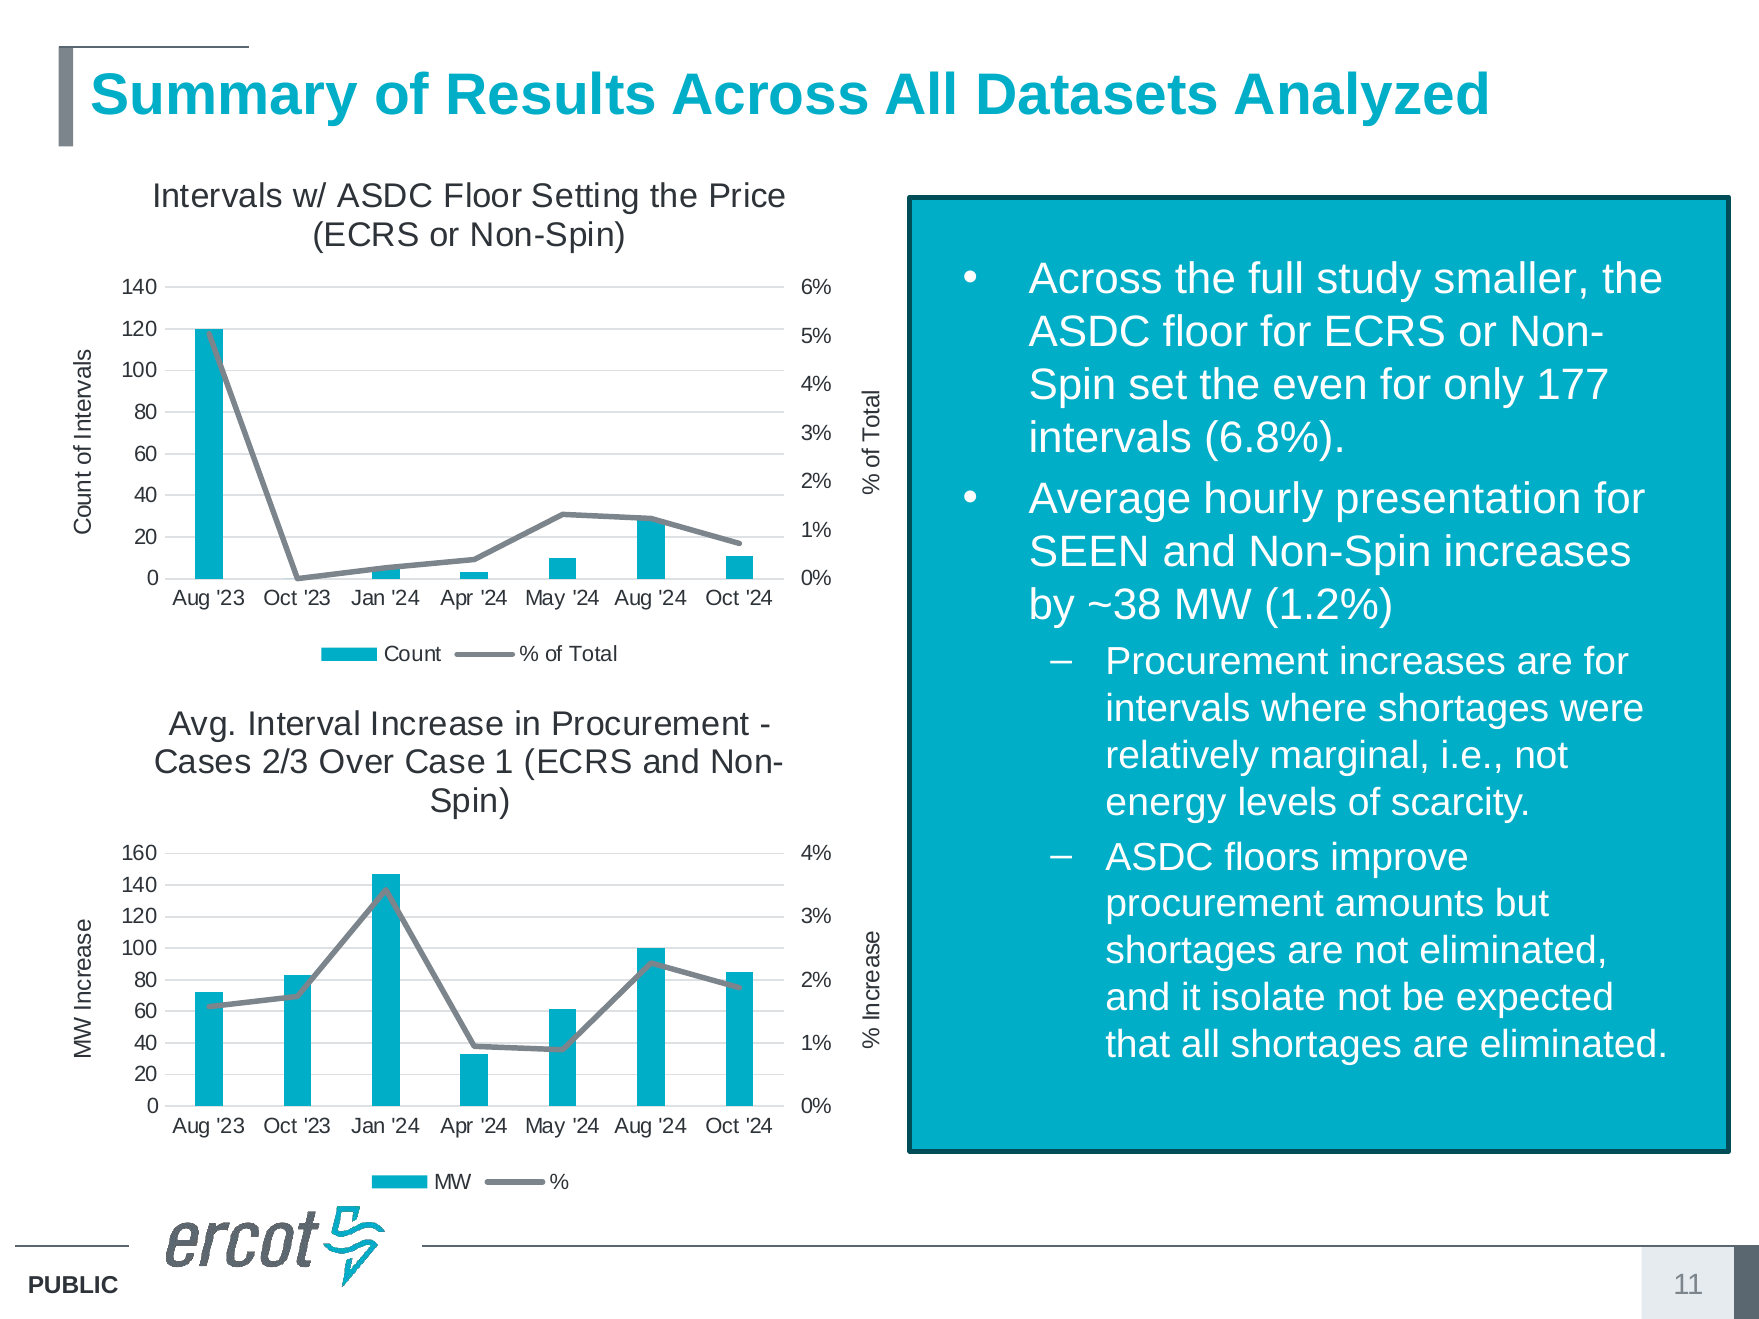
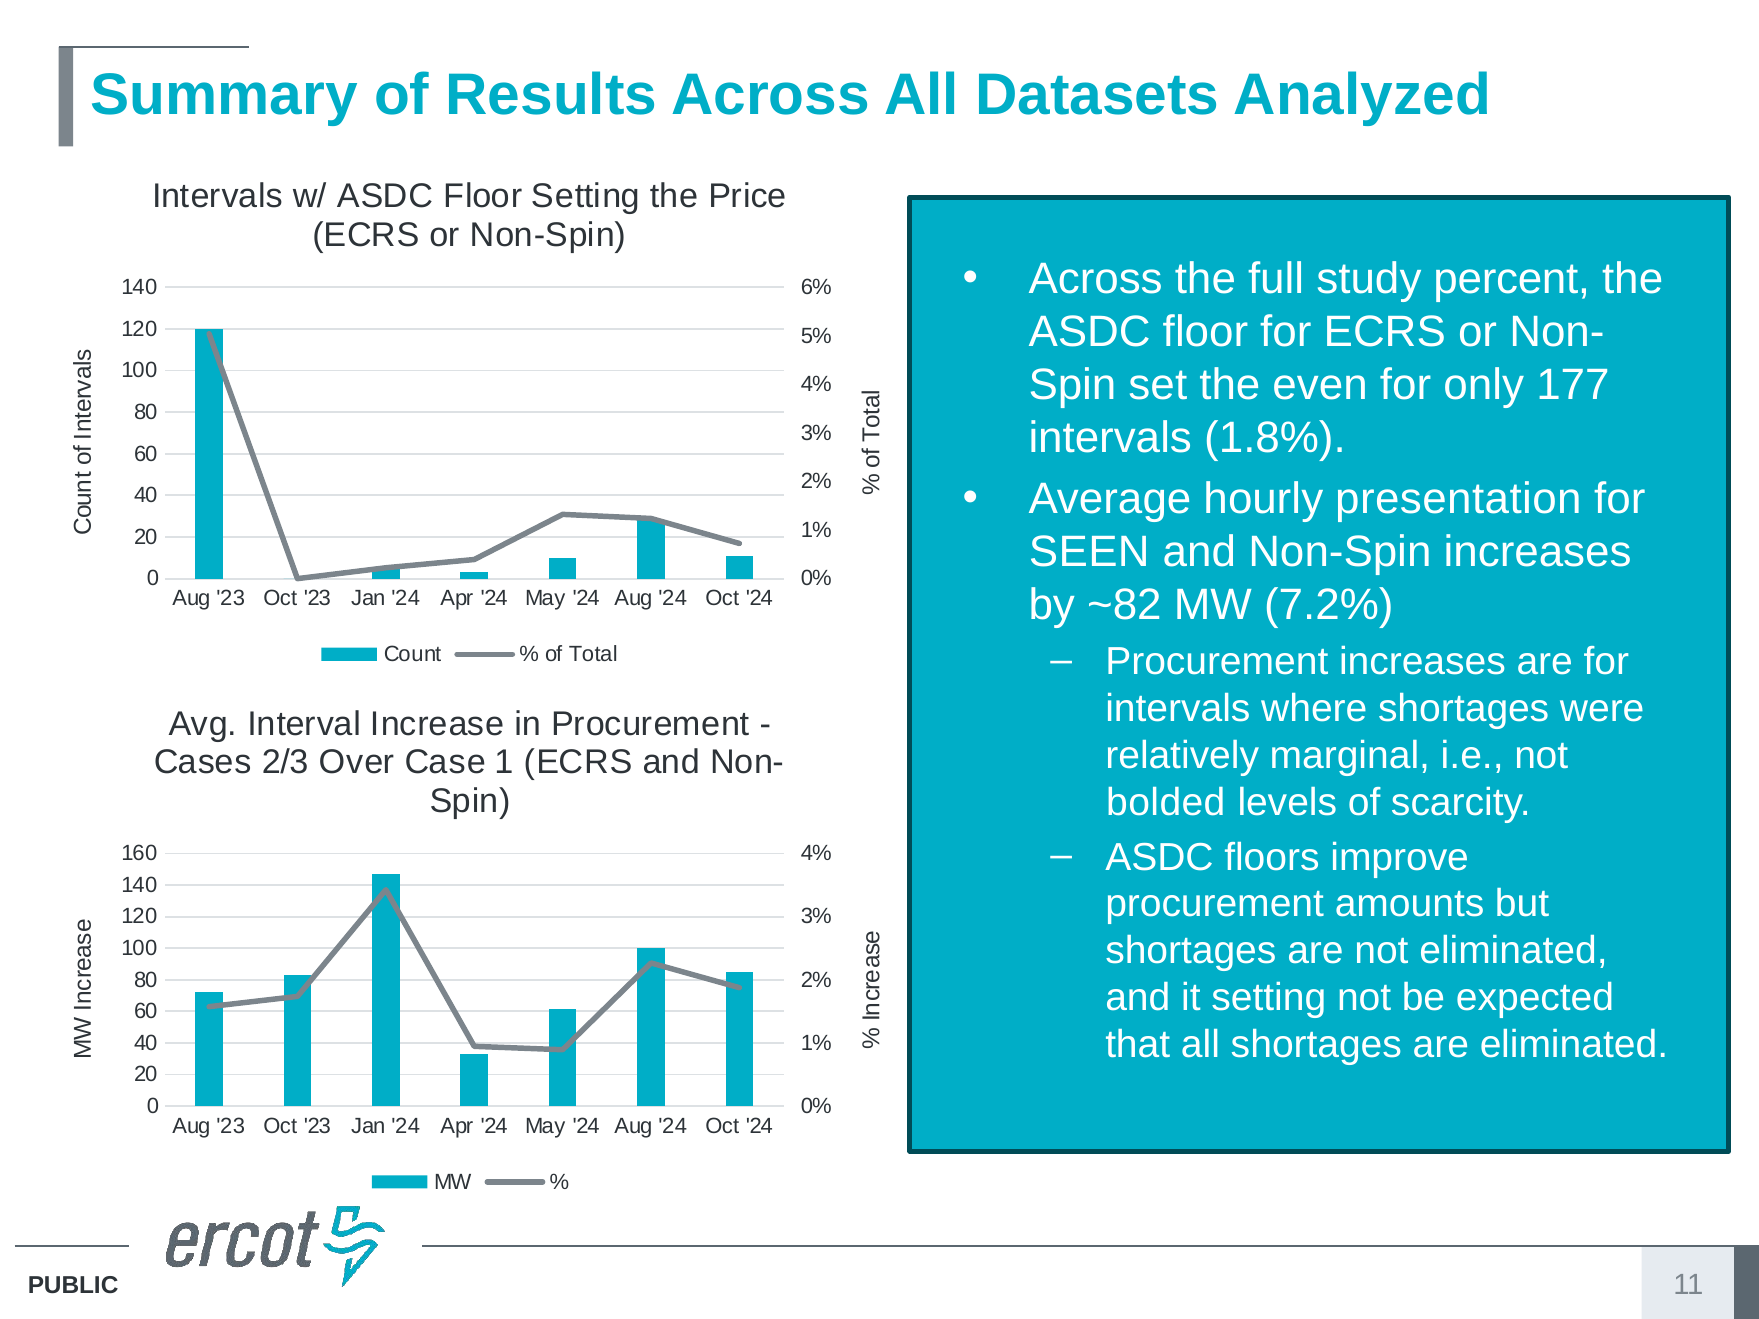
smaller: smaller -> percent (1512, 279)
6.8%: 6.8% -> 1.8% (1275, 438)
~38: ~38 -> ~82 (1124, 605)
1.2%: 1.2% -> 7.2% (1329, 605)
energy: energy -> bolded (1166, 803)
it isolate: isolate -> setting (1269, 998)
